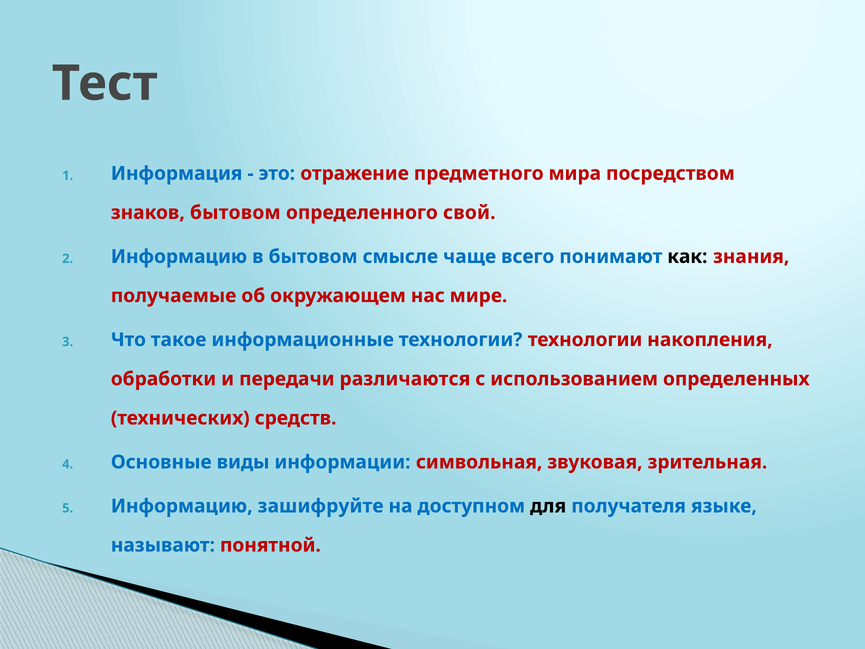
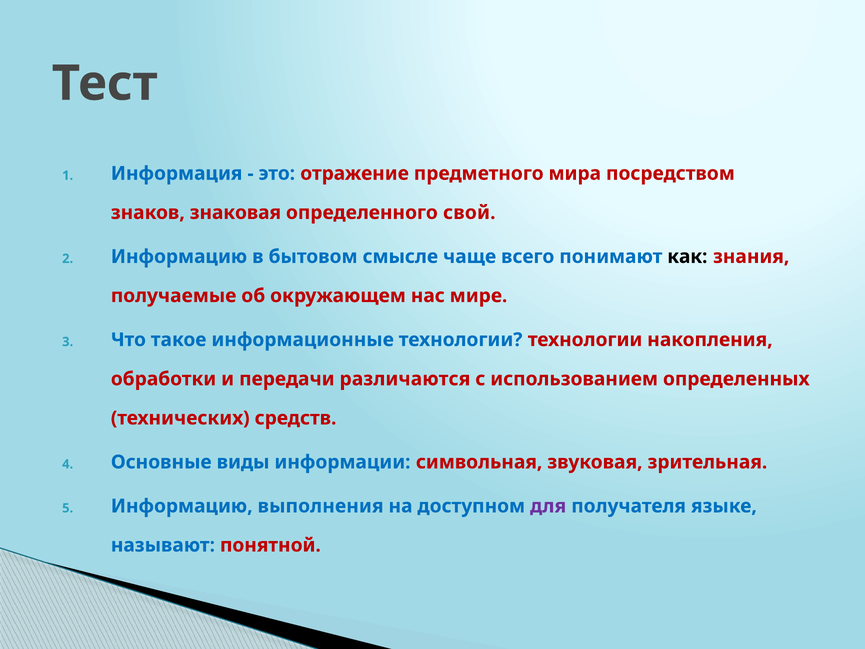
знаков бытовом: бытовом -> знаковая (235, 213)
зашифруйте: зашифруйте -> выполнения (321, 506)
для colour: black -> purple (548, 506)
